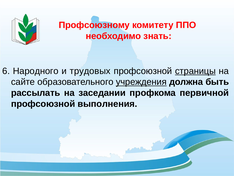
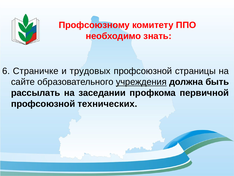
Народного: Народного -> Страничке (36, 71)
страницы underline: present -> none (195, 71)
выполнения: выполнения -> технических (107, 104)
